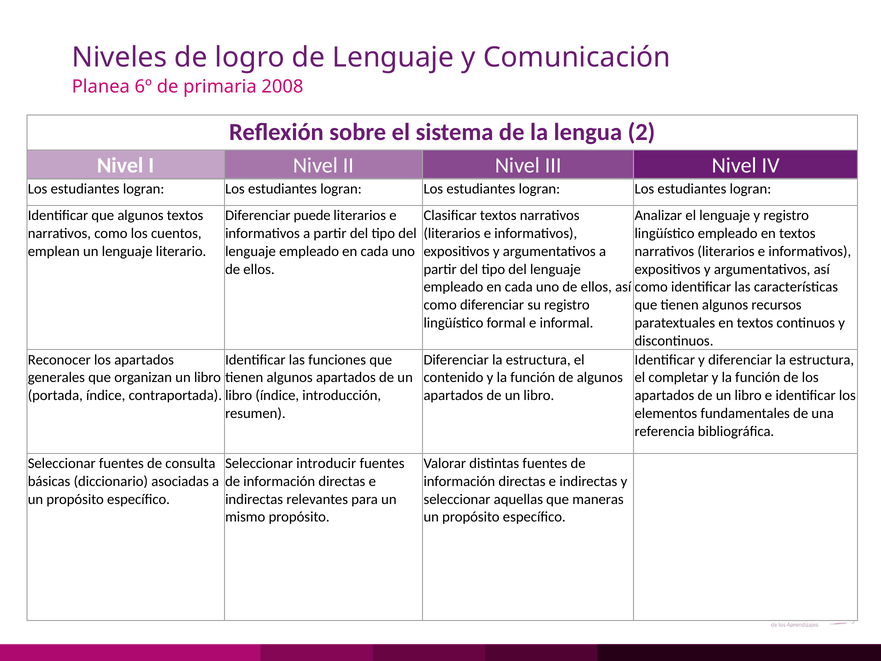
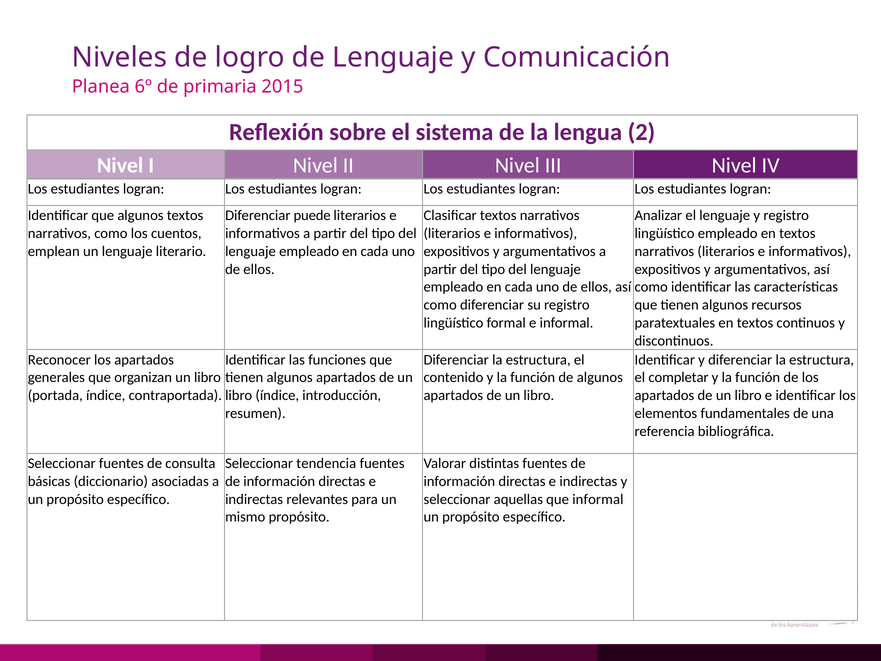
2008: 2008 -> 2015 (282, 87)
introducir: introducir -> tendencia (326, 463)
que maneras: maneras -> informal (598, 499)
